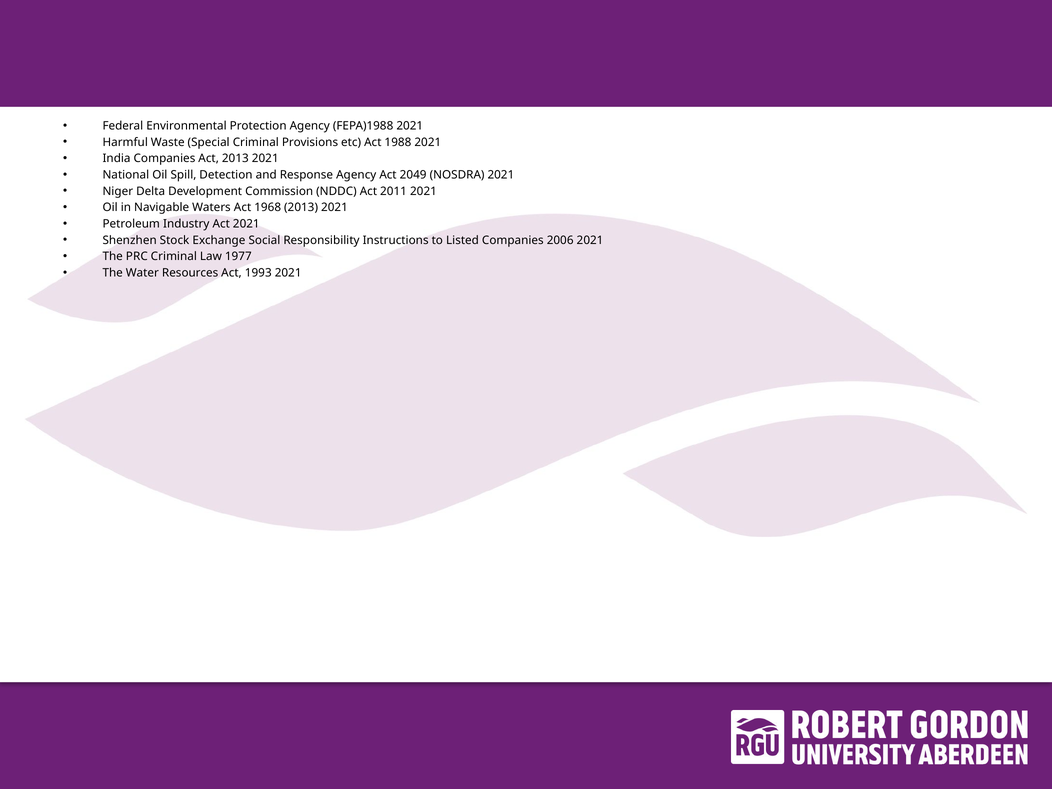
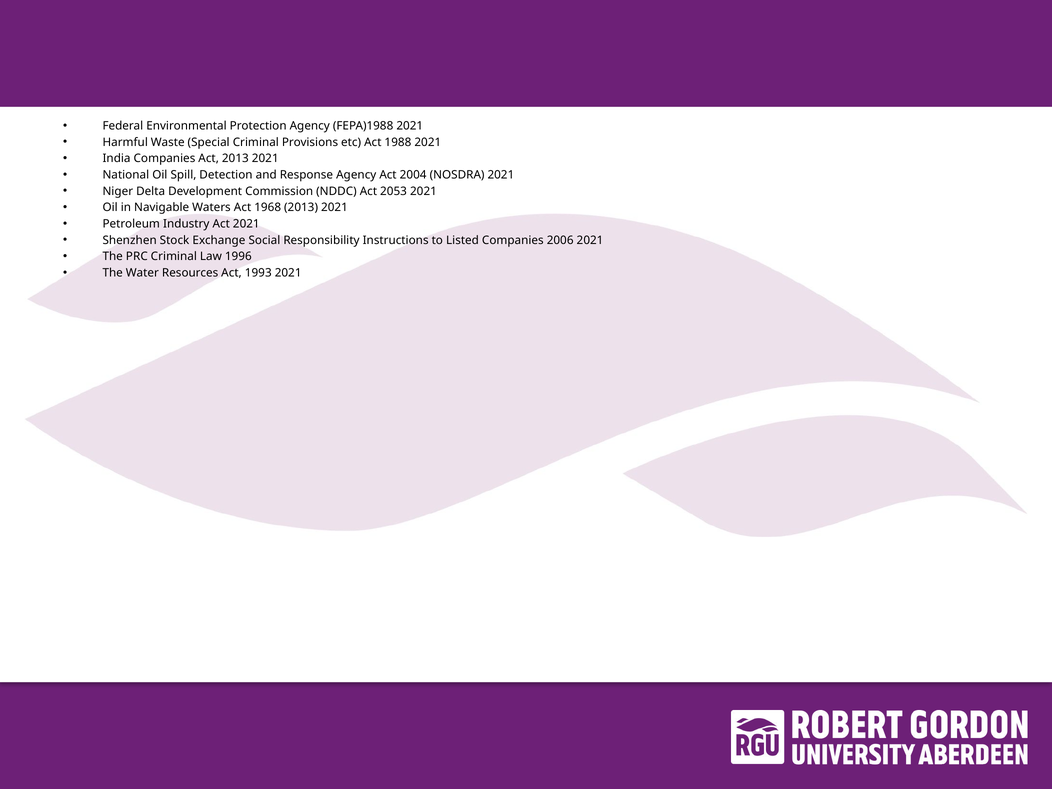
2049: 2049 -> 2004 (413, 175)
2011: 2011 -> 2053 (393, 191)
1977: 1977 -> 1996 (238, 256)
